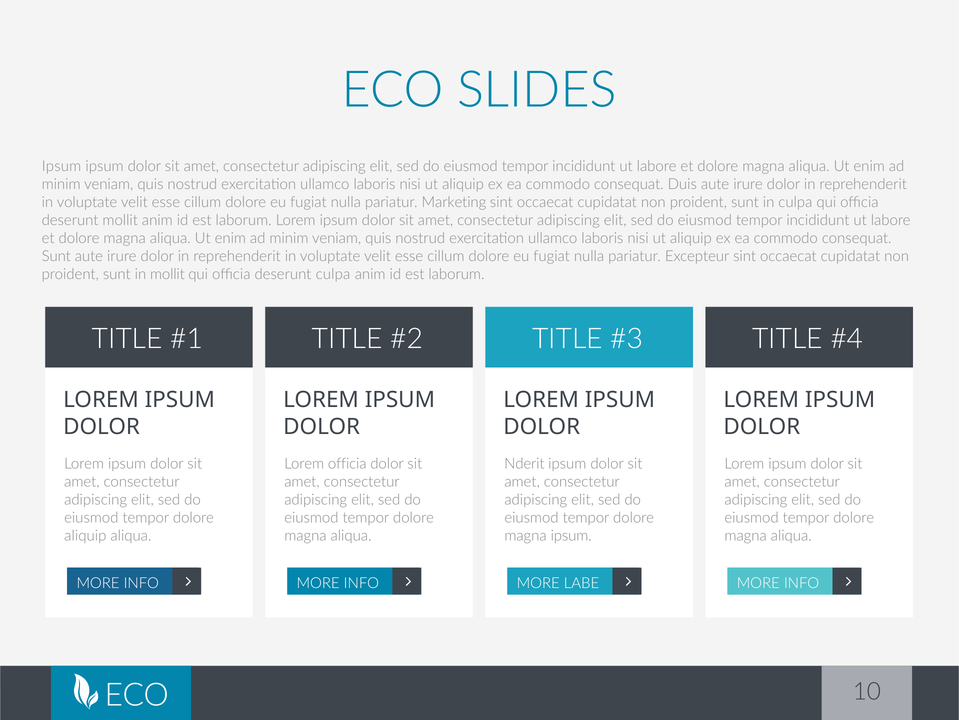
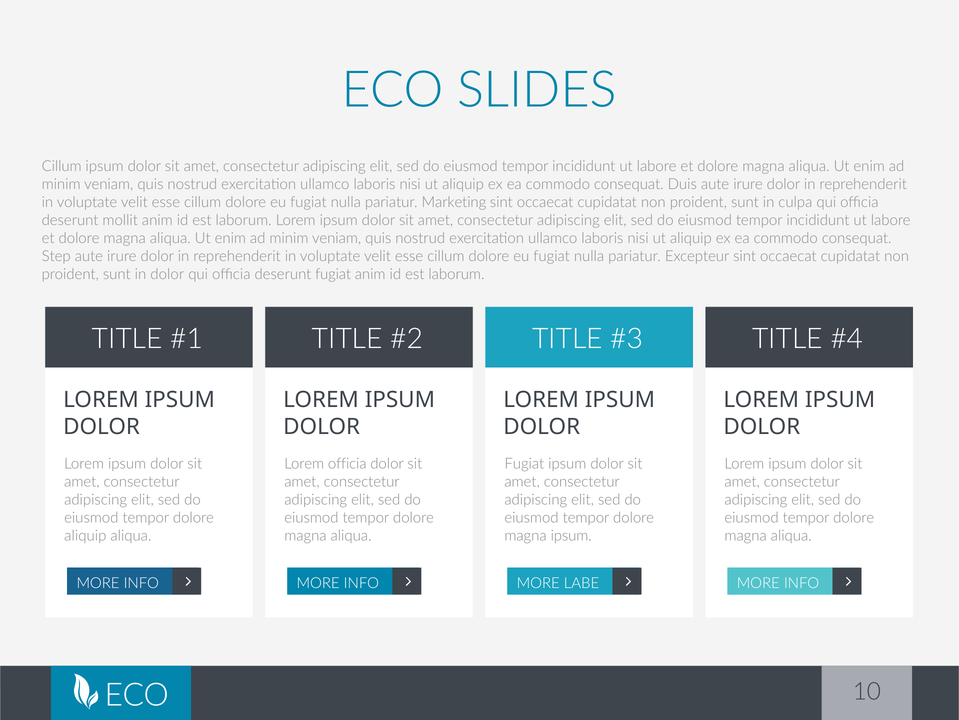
Ipsum: Ipsum -> Cillum (62, 166)
Sunt: Sunt -> Step (56, 256)
in mollit: mollit -> dolor (167, 274)
deserunt culpa: culpa -> fugiat (333, 274)
Nderit: Nderit -> Fugiat (524, 464)
